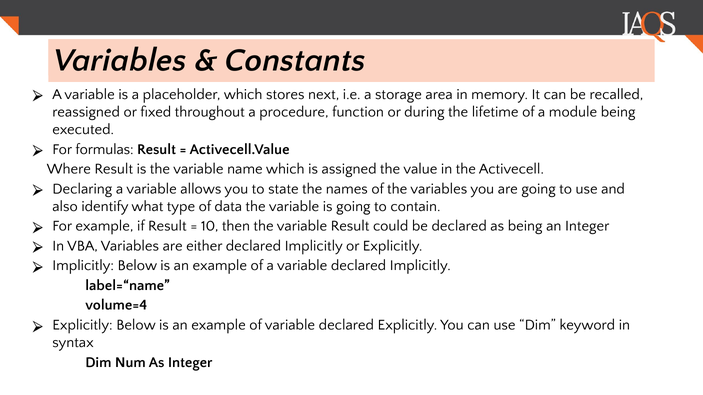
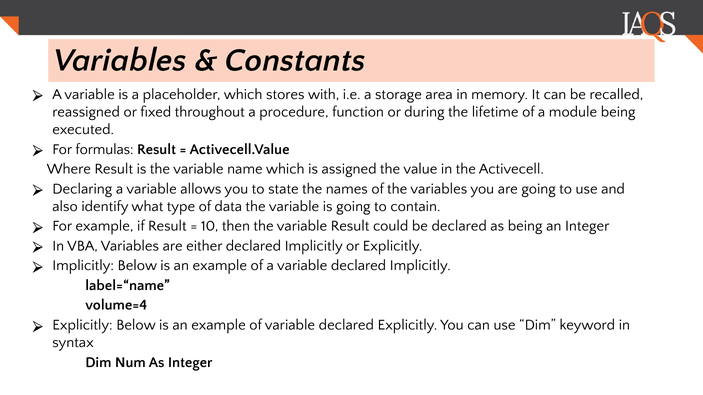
next: next -> with (324, 94)
